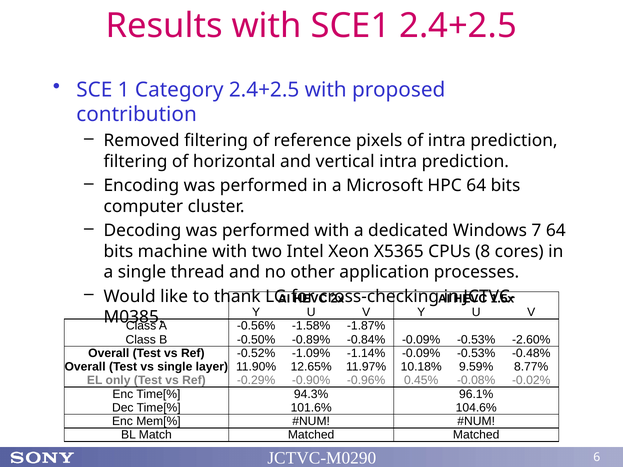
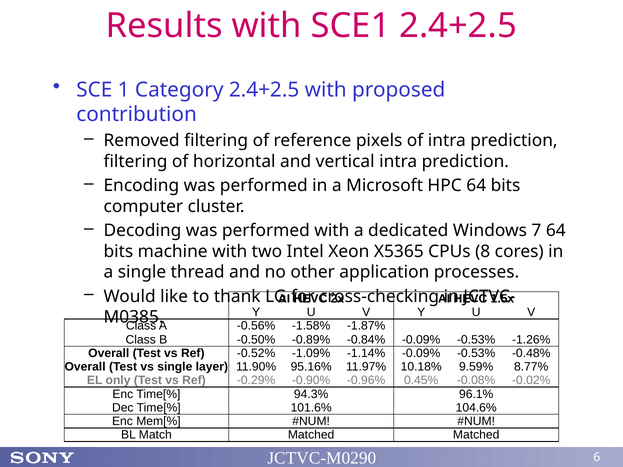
-2.60%: -2.60% -> -1.26% (531, 340)
12.65%: 12.65% -> 95.16% (311, 367)
